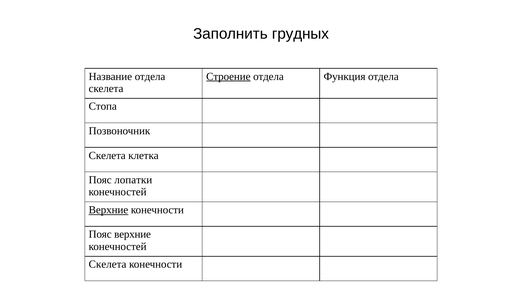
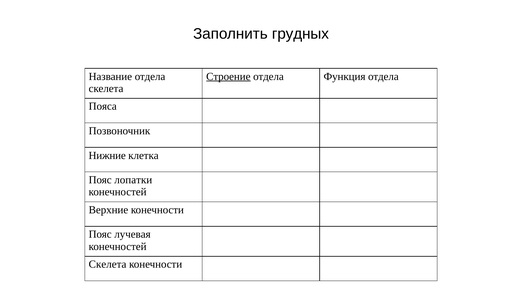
Стопа: Стопа -> Пояса (103, 107)
Скелета: Скелета -> Нижние (107, 156)
Верхние underline: present -> none (108, 210)
Пояс верхние: верхние -> лучевая (132, 235)
